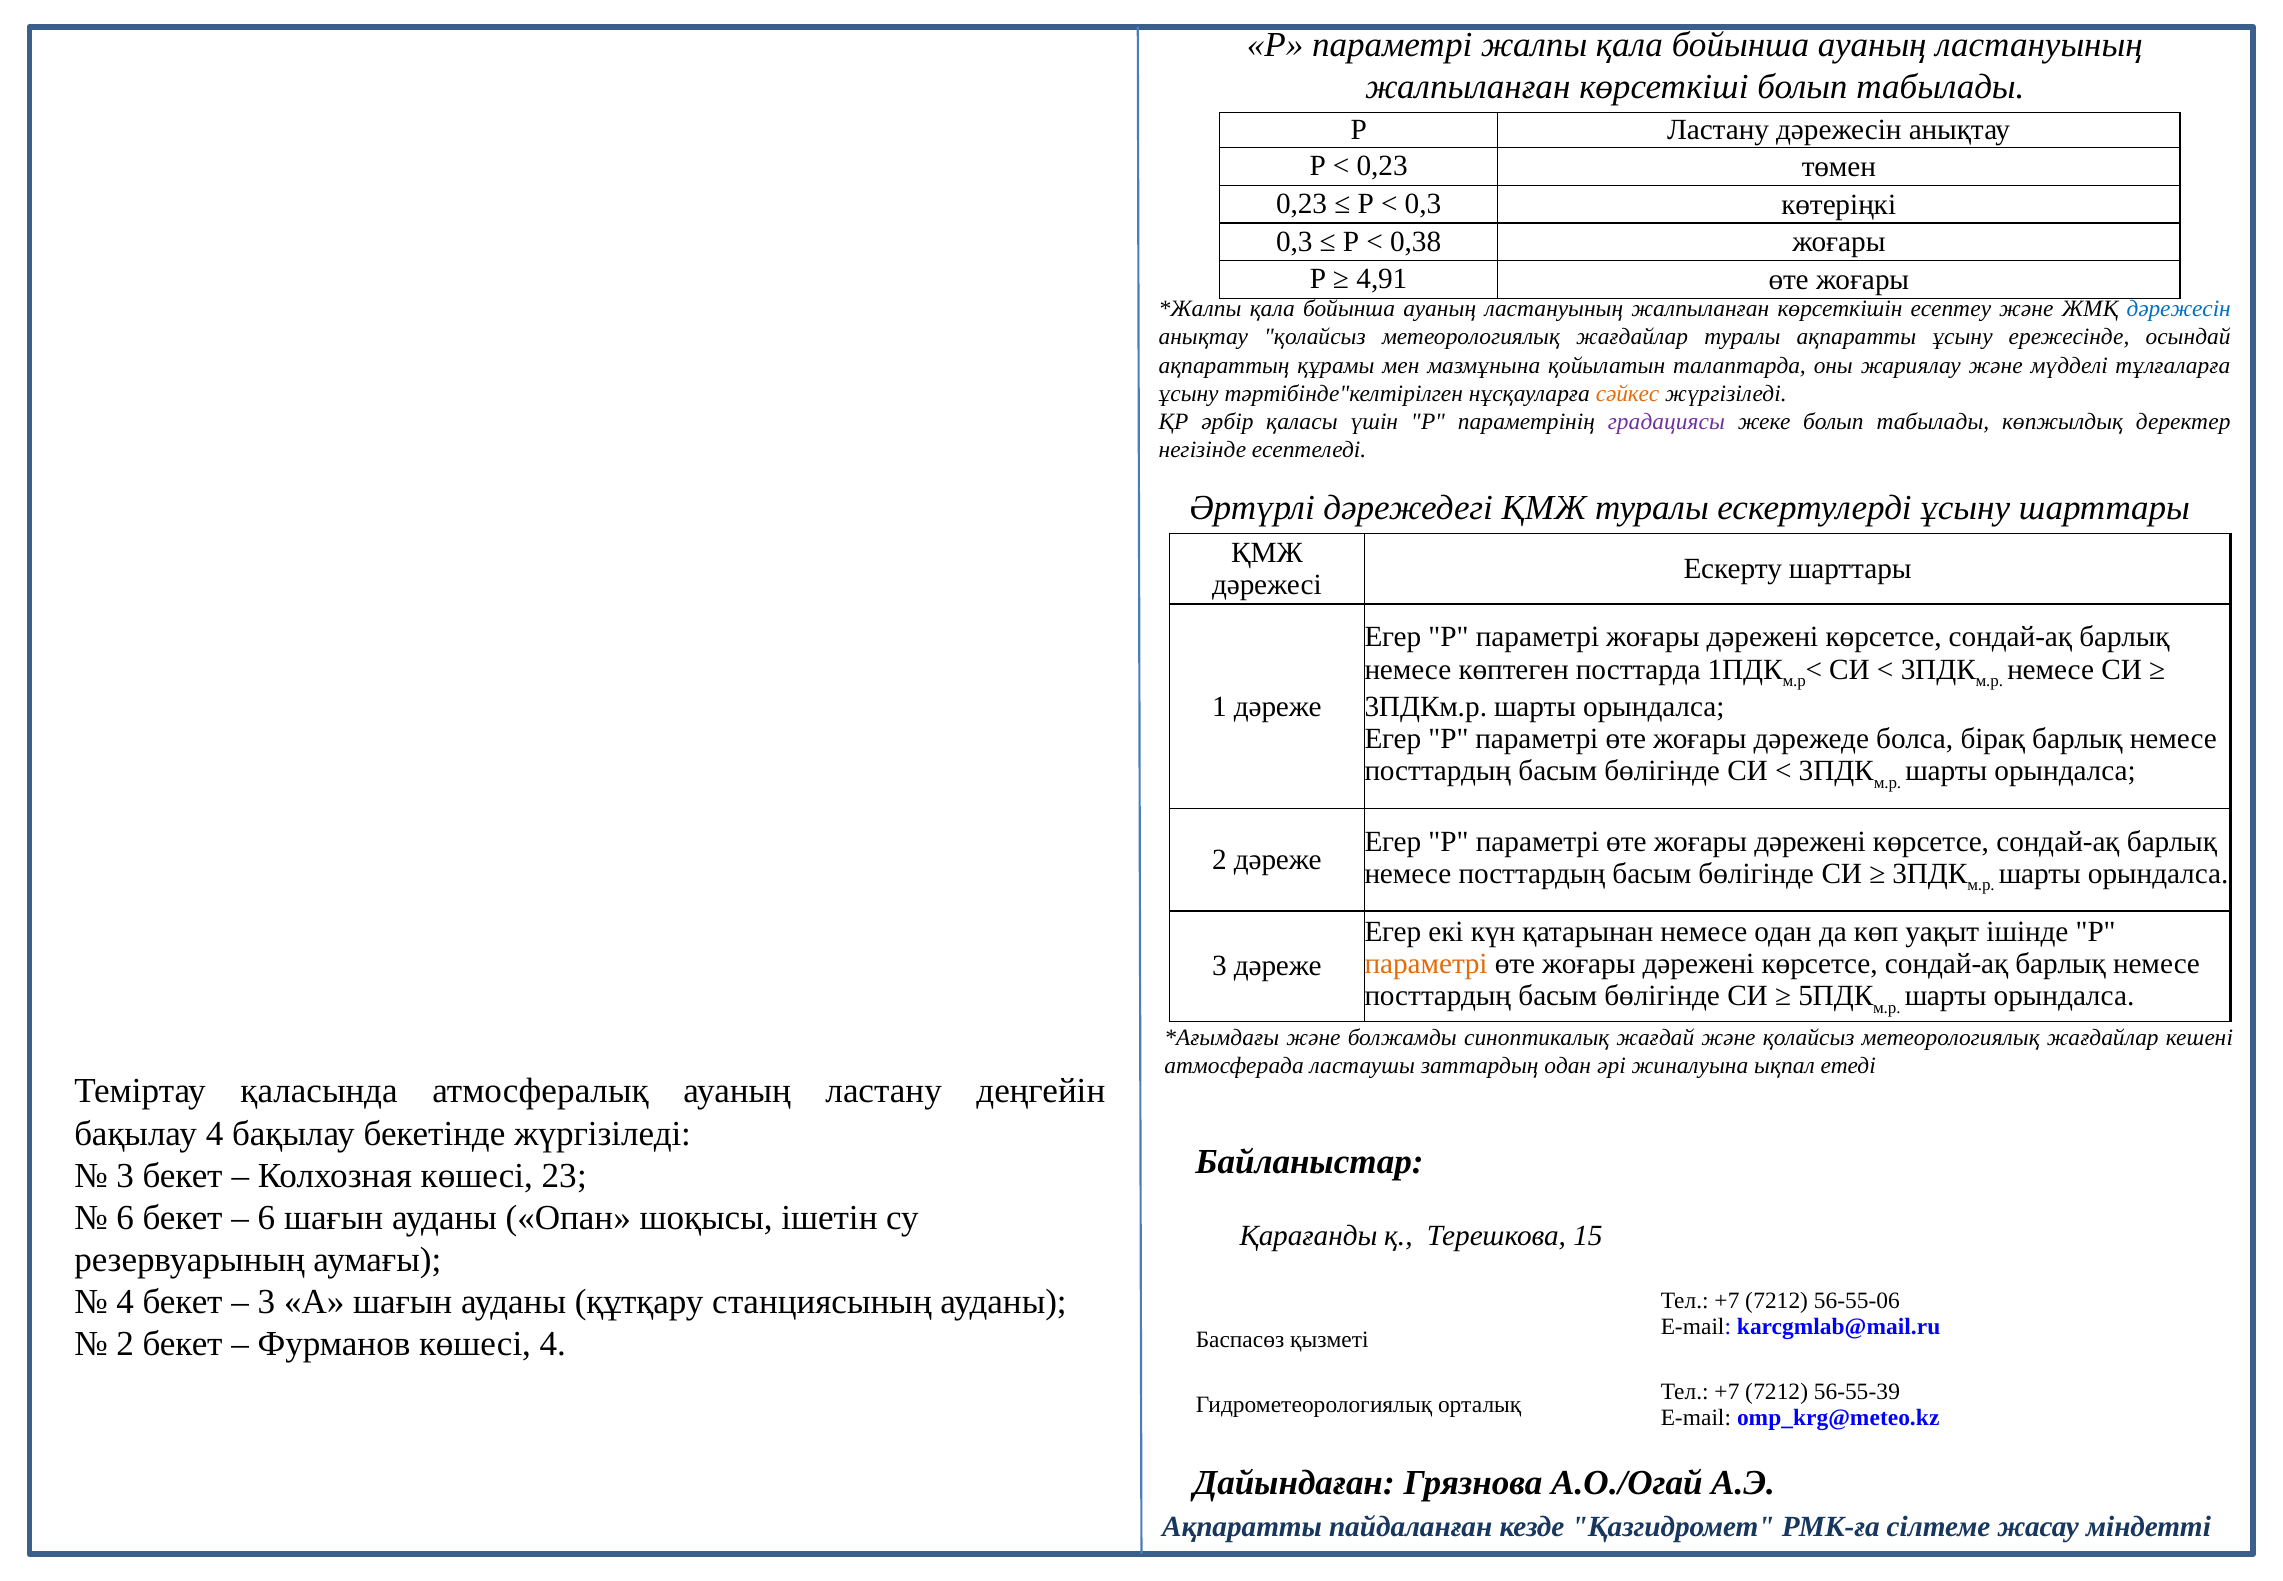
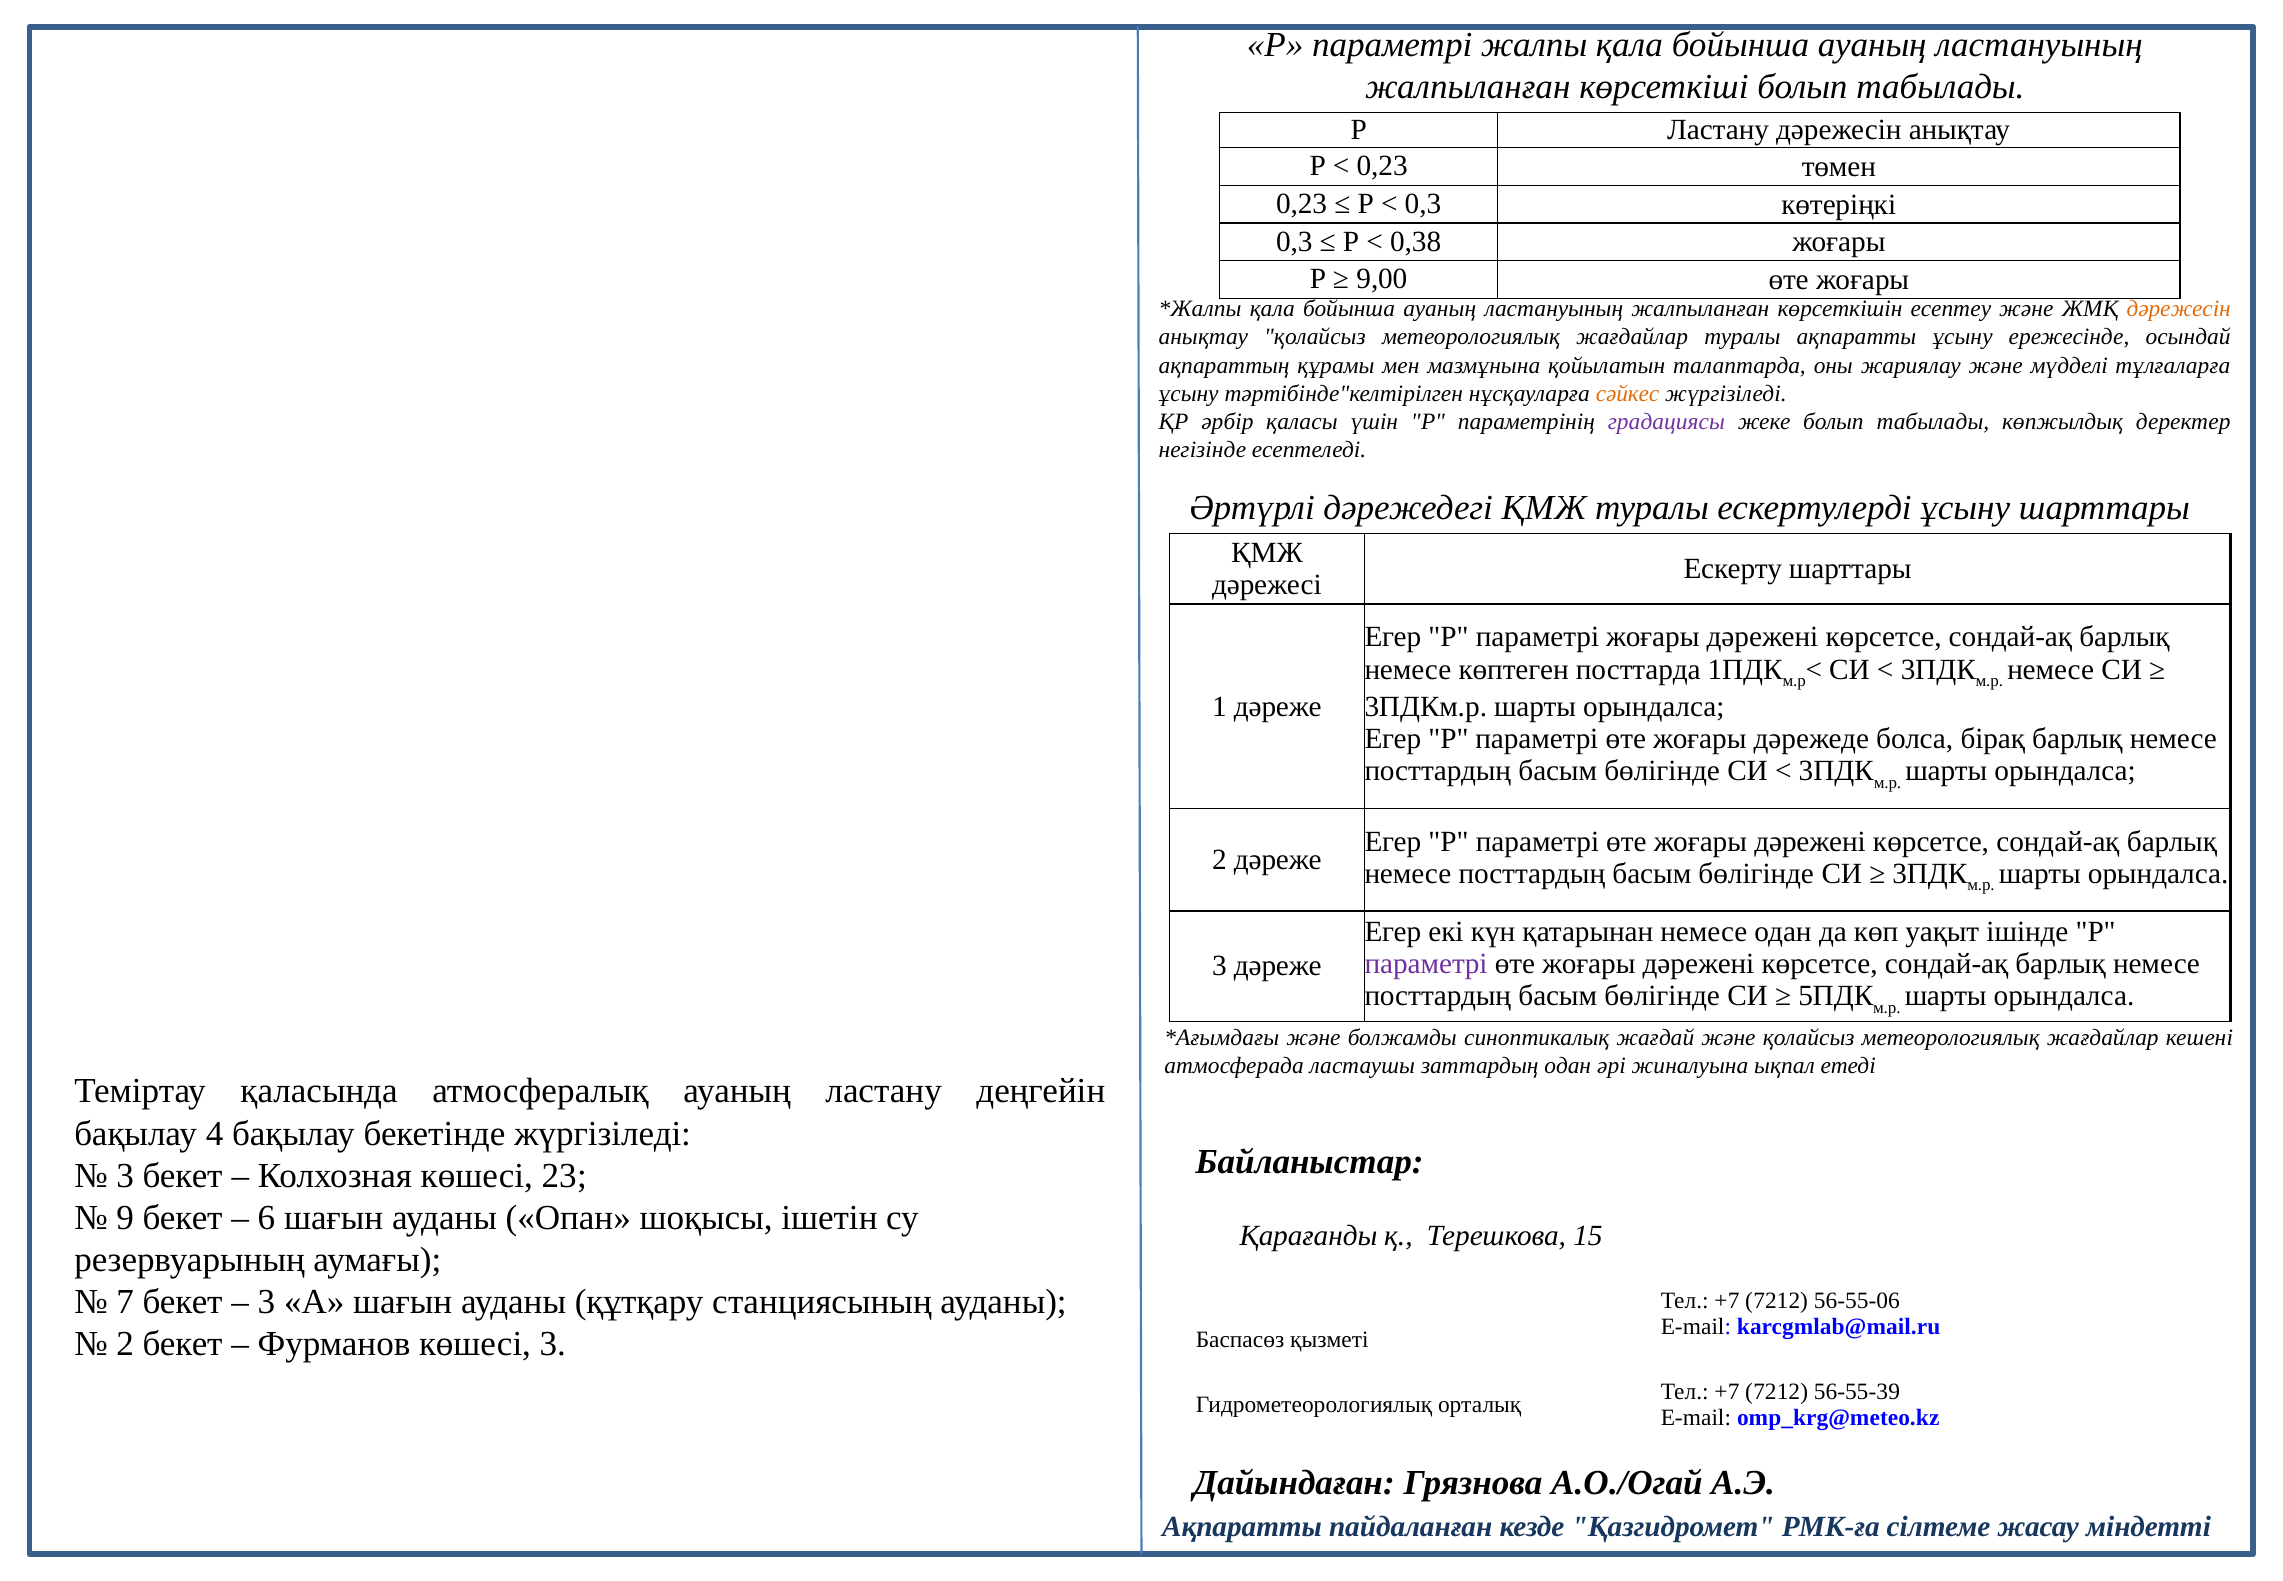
4,91: 4,91 -> 9,00 (1382, 279)
дәрежесін colour: blue -> orange (2179, 309)
параметрі colour: orange -> purple (1426, 964)
6: 6 -> 9 (125, 1217)
4: 4 -> 7 (125, 1302)
көшесі 4: 4 -> 3 (553, 1344)
